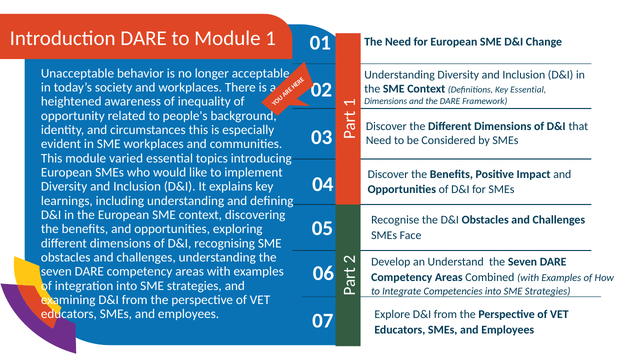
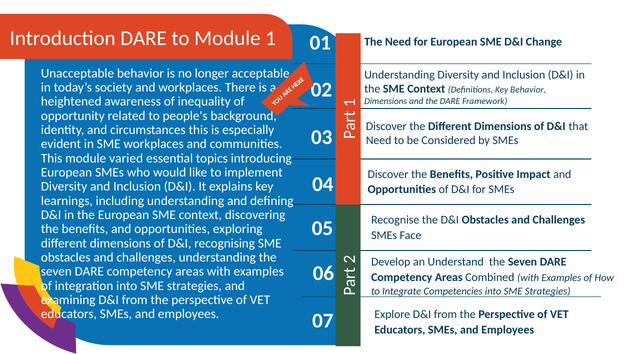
Key Essential: Essential -> Behavior (528, 90)
